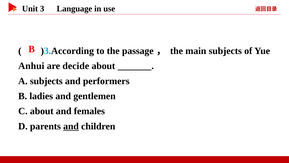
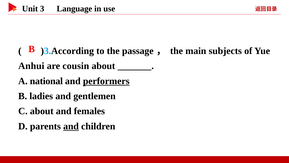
decide: decide -> cousin (76, 66)
A subjects: subjects -> national (46, 81)
performers underline: none -> present (106, 81)
